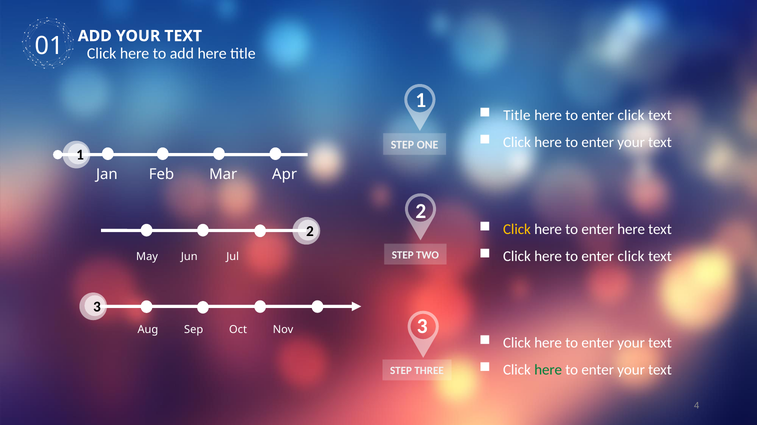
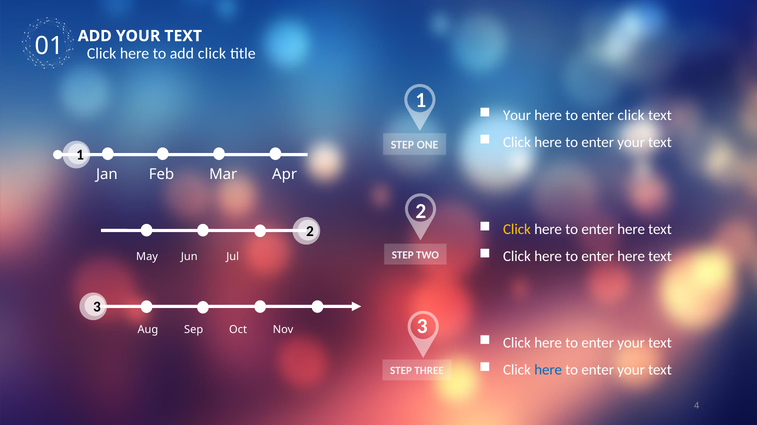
add here: here -> click (212, 54)
Title: Title -> Your (517, 116)
click: click -> here (631, 257)
here colour: green -> blue (548, 370)
